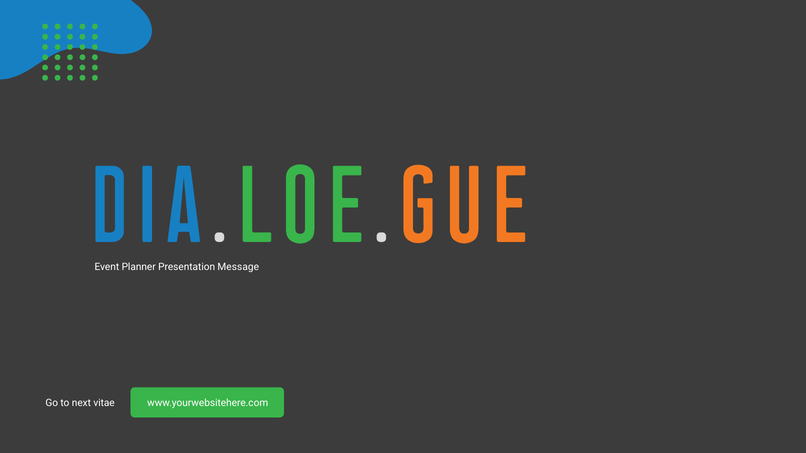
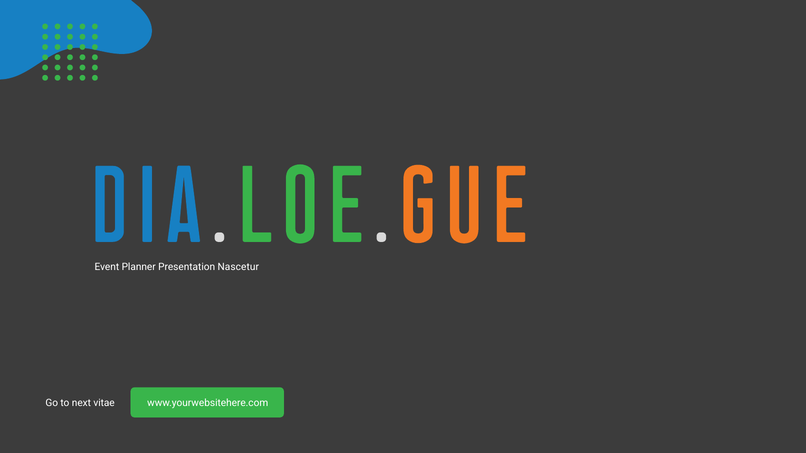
Message: Message -> Nascetur (238, 267)
